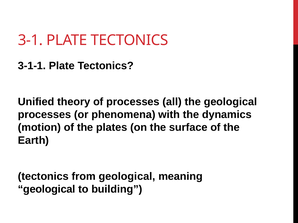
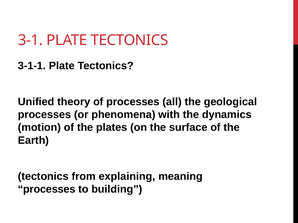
from geological: geological -> explaining (127, 177)
geological: geological -> processes (47, 190)
